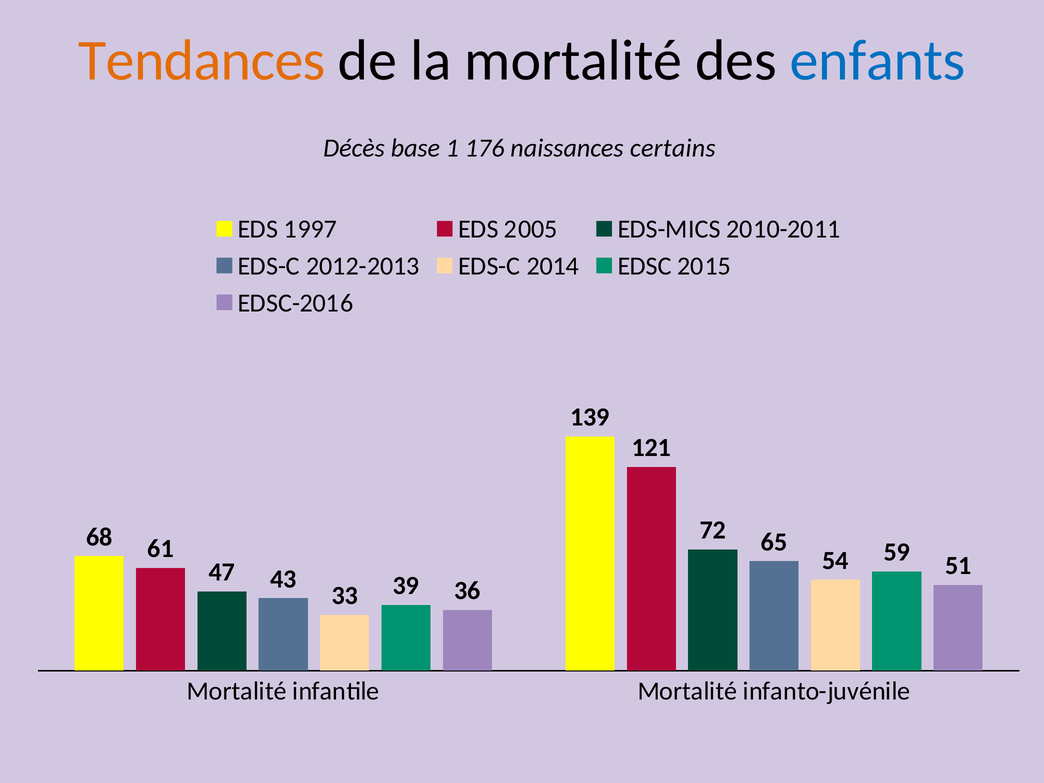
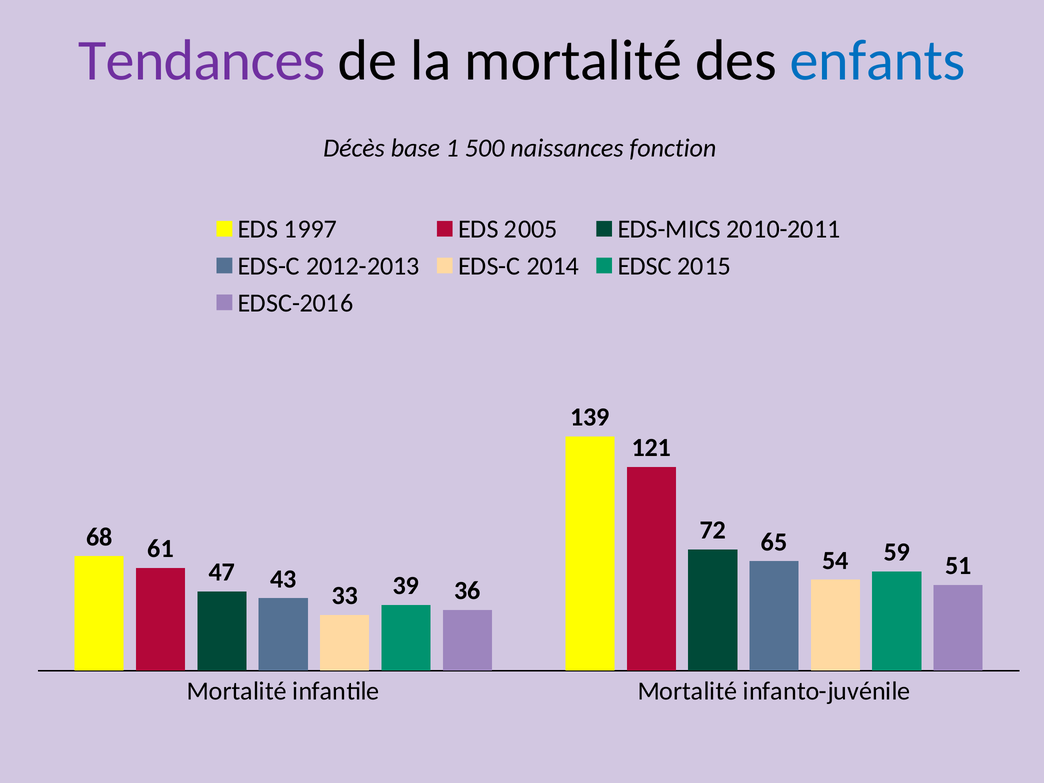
Tendances colour: orange -> purple (202, 61)
176: 176 -> 500 (485, 148)
certains: certains -> fonction (673, 148)
